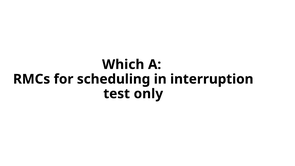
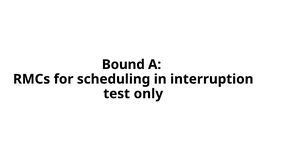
Which: Which -> Bound (123, 65)
